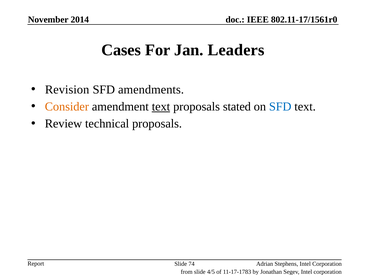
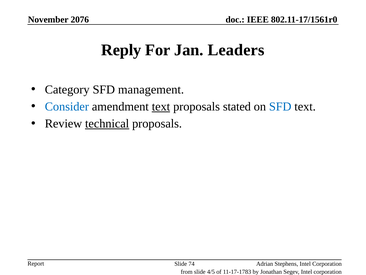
2014: 2014 -> 2076 (80, 20)
Cases: Cases -> Reply (121, 50)
Revision: Revision -> Category (67, 89)
amendments: amendments -> management (151, 89)
Consider colour: orange -> blue (67, 106)
technical underline: none -> present (107, 123)
